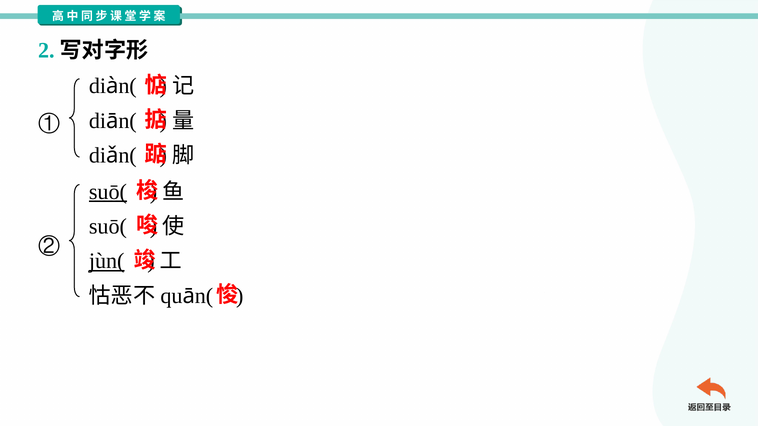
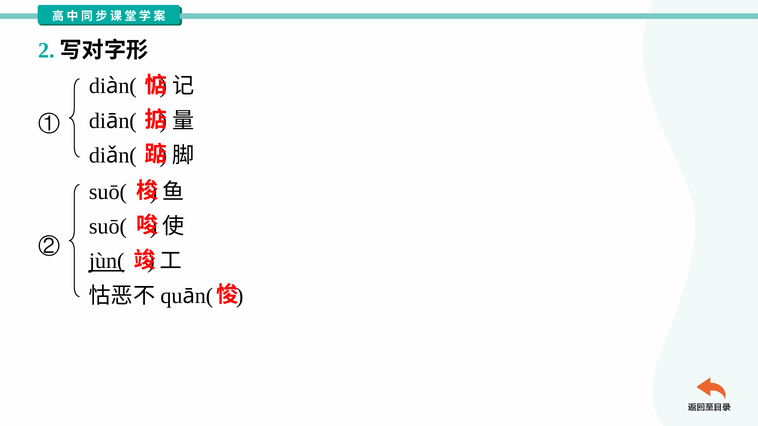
suō( underline: present -> none (108, 192)
